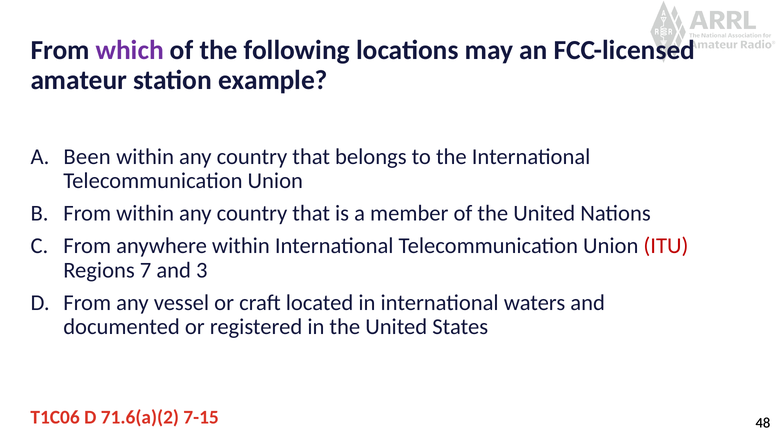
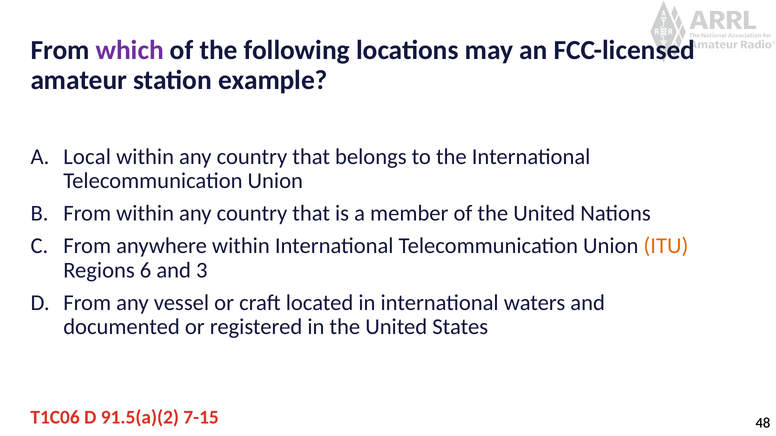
Been: Been -> Local (87, 157)
ITU colour: red -> orange (666, 246)
7: 7 -> 6 (146, 271)
71.6(a)(2: 71.6(a)(2 -> 91.5(a)(2 (140, 418)
